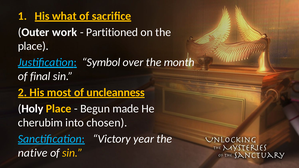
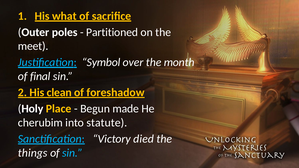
work: work -> poles (65, 32)
place: place -> meet (33, 46)
most: most -> clean (59, 93)
uncleanness: uncleanness -> foreshadow (116, 93)
chosen: chosen -> statute (107, 123)
year: year -> died (144, 139)
native: native -> things (33, 153)
sin colour: yellow -> light blue (72, 153)
